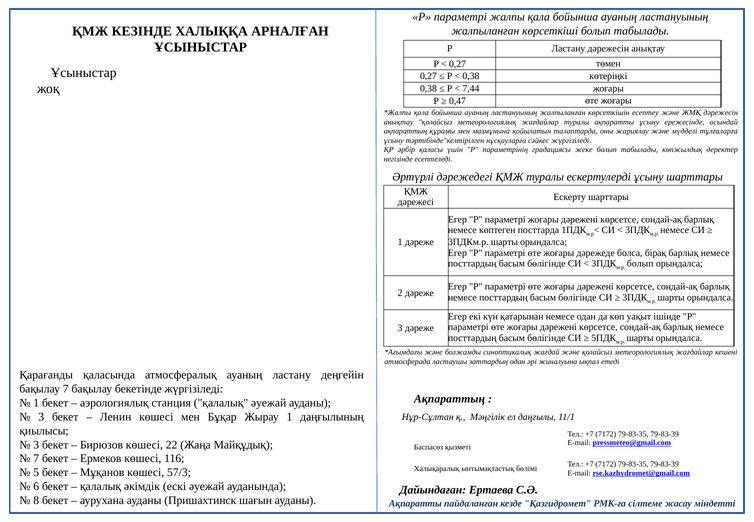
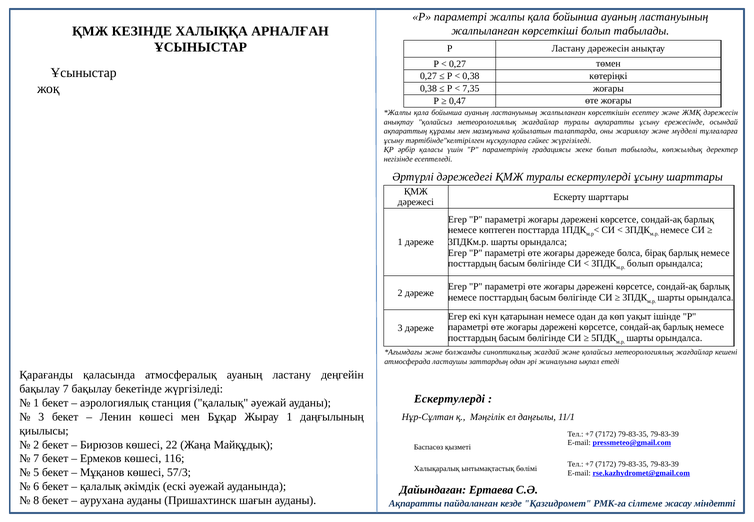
7,44: 7,44 -> 7,35 (471, 89)
Ақпараттың: Ақпараттың -> Ескертулерді (450, 399)
3: 3 -> 2 (36, 445)
